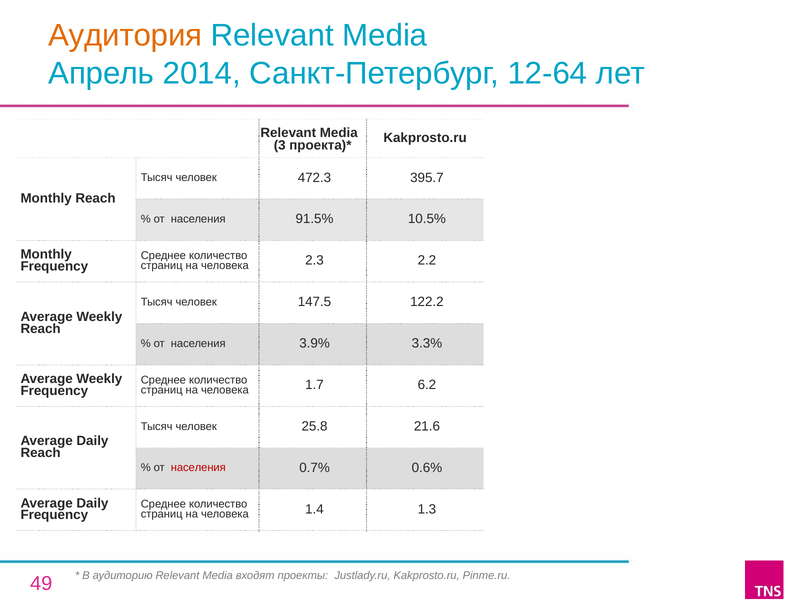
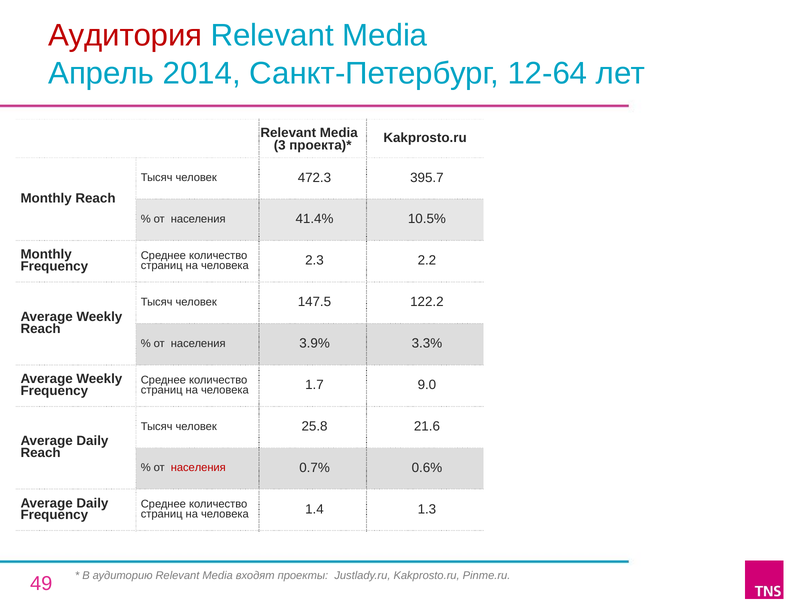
Аудитория colour: orange -> red (125, 36)
91.5%: 91.5% -> 41.4% (314, 219)
6.2: 6.2 -> 9.0 (427, 385)
